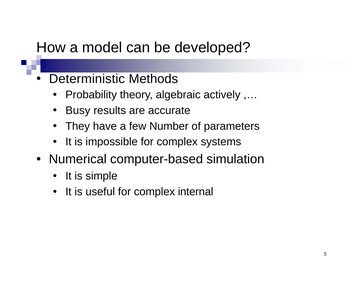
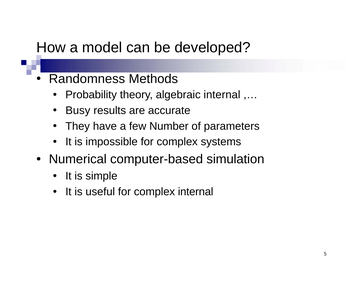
Deterministic: Deterministic -> Randomness (87, 79)
algebraic actively: actively -> internal (222, 95)
